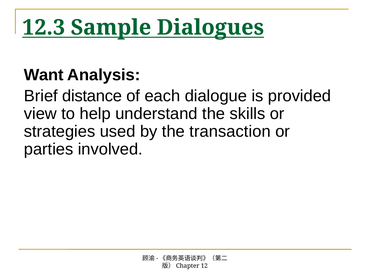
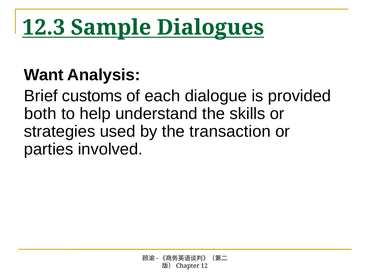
distance: distance -> customs (92, 96)
view: view -> both (40, 114)
